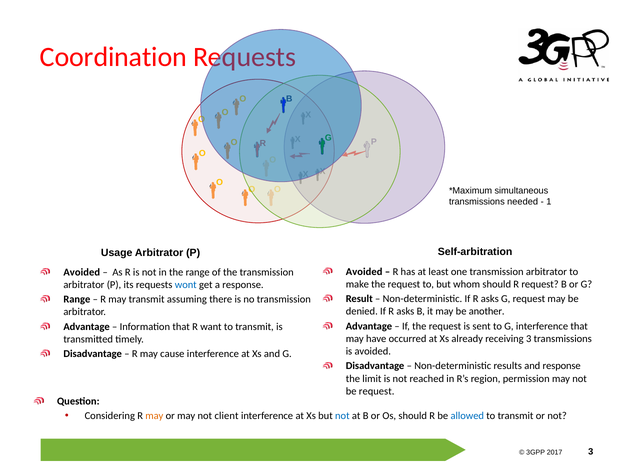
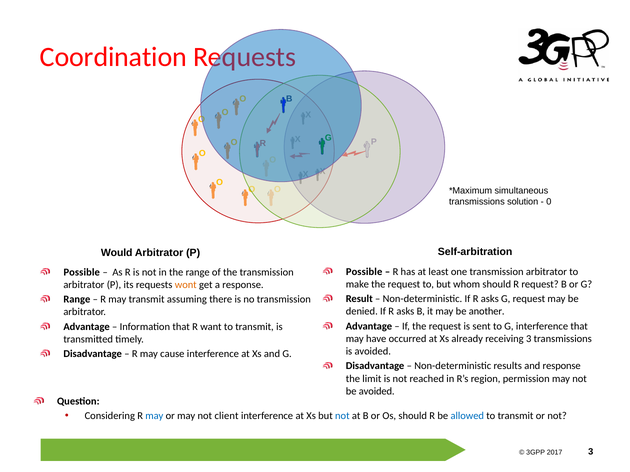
needed: needed -> solution (523, 202)
1: 1 -> 0 (549, 202)
Usage: Usage -> Would (117, 253)
Avoided: Avoided -> Possible (364, 272)
Avoided: Avoided -> Possible (82, 272)
wont colour: blue -> orange (186, 285)
be request: request -> avoided (377, 392)
may colour: orange -> blue (154, 416)
